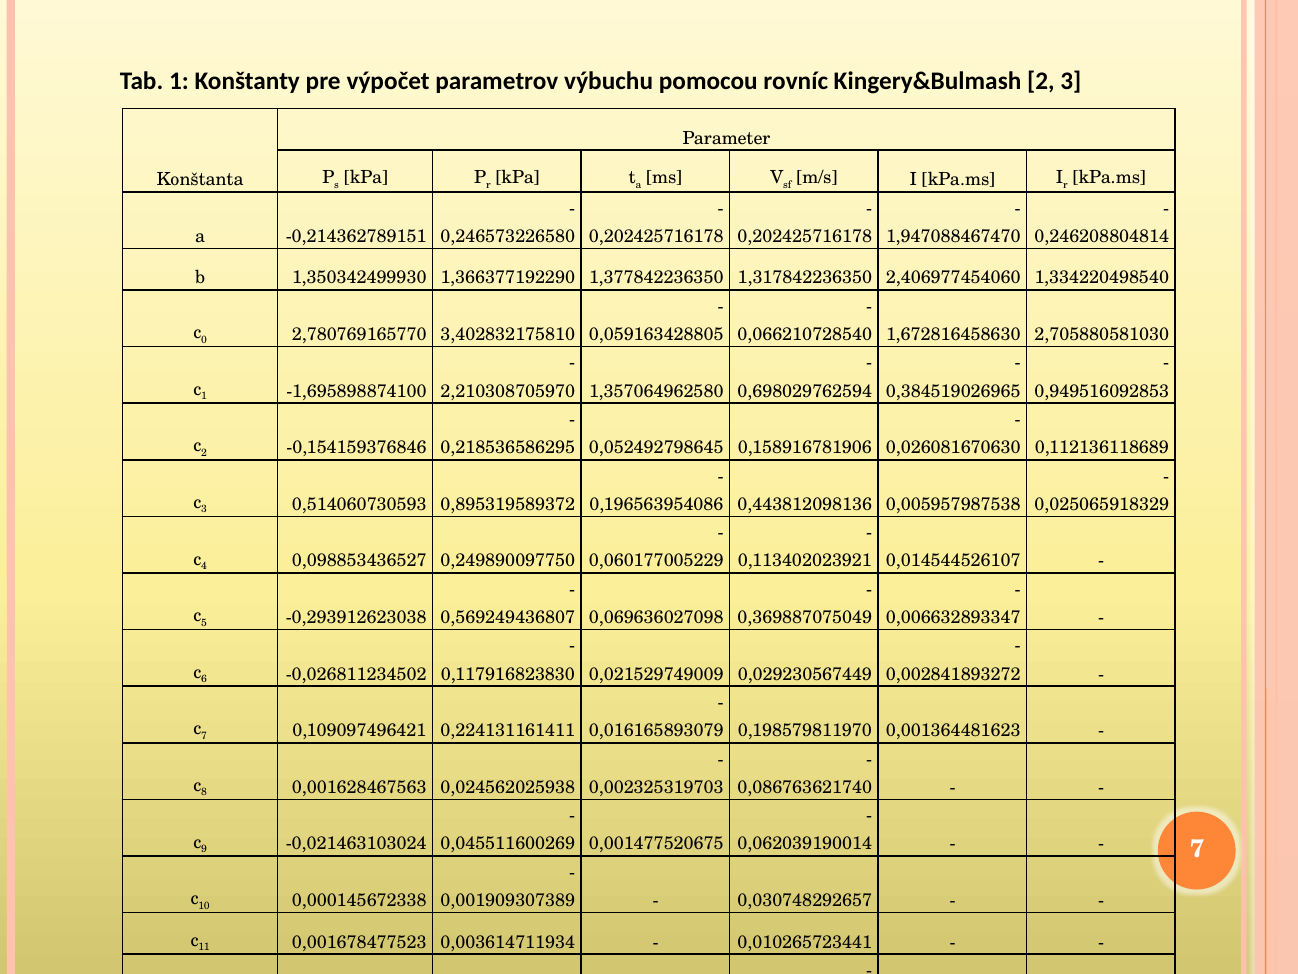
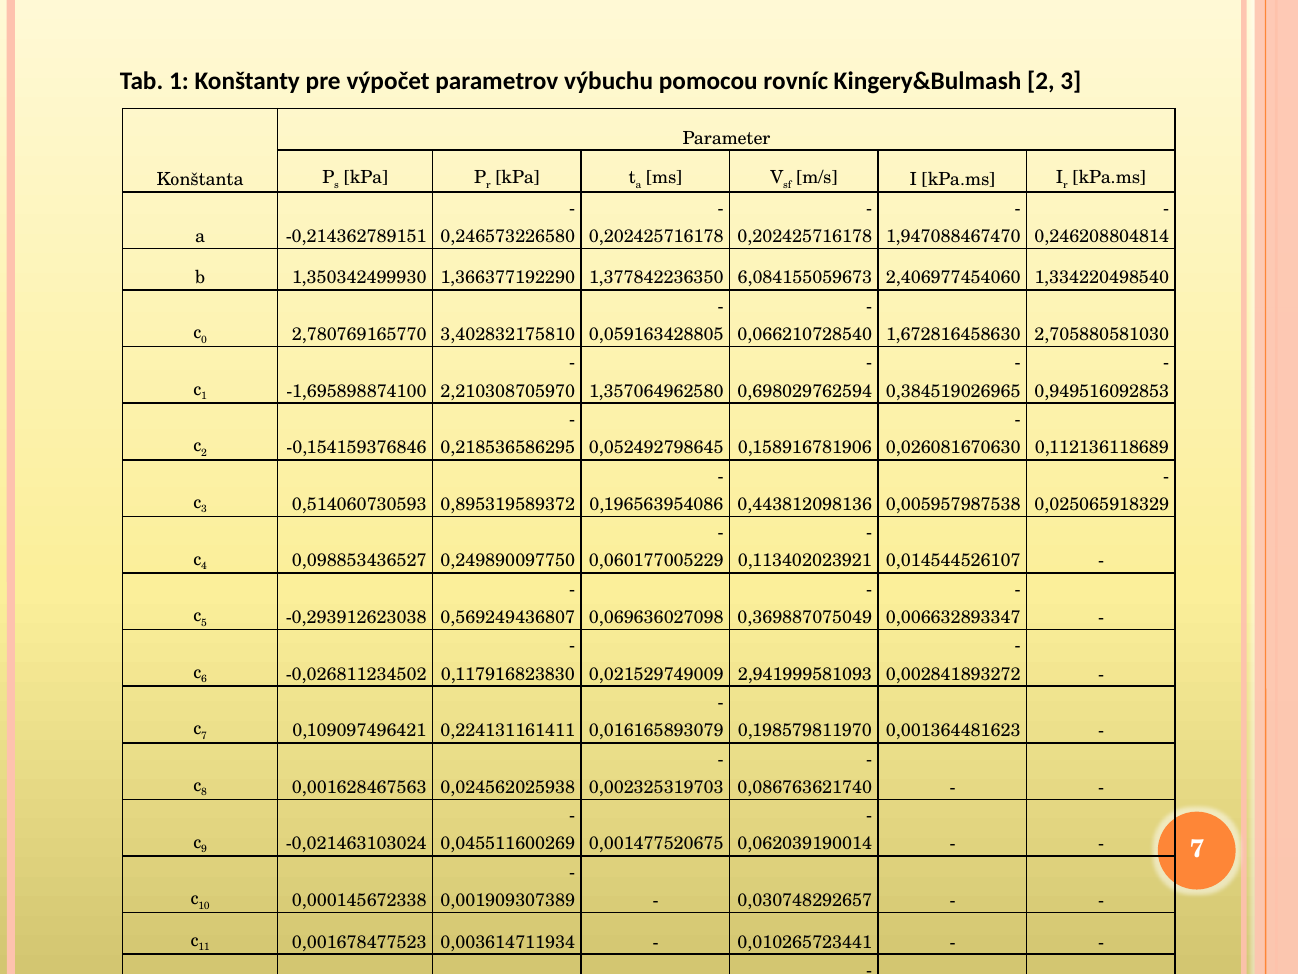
1,317842236350: 1,317842236350 -> 6,084155059673 (805, 278)
0,029230567449: 0,029230567449 -> 2,941999581093 (805, 674)
